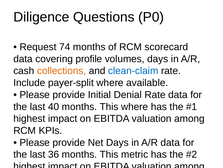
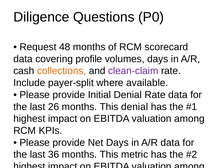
74: 74 -> 48 (65, 47)
clean-claim colour: blue -> purple (133, 71)
40: 40 -> 26 (54, 106)
This where: where -> denial (135, 106)
